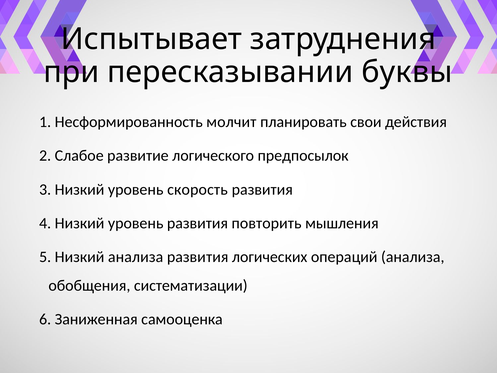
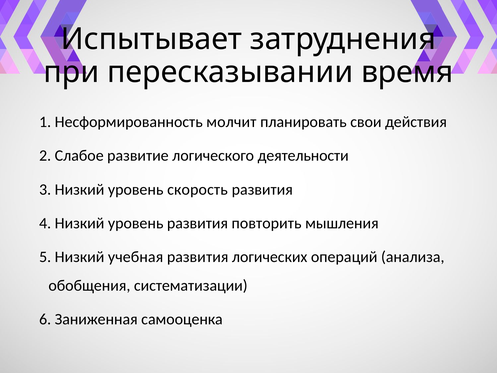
буквы: буквы -> время (407, 72)
предпосылок: предпосылок -> деятельности (303, 156)
Низкий анализа: анализа -> учебная (136, 257)
